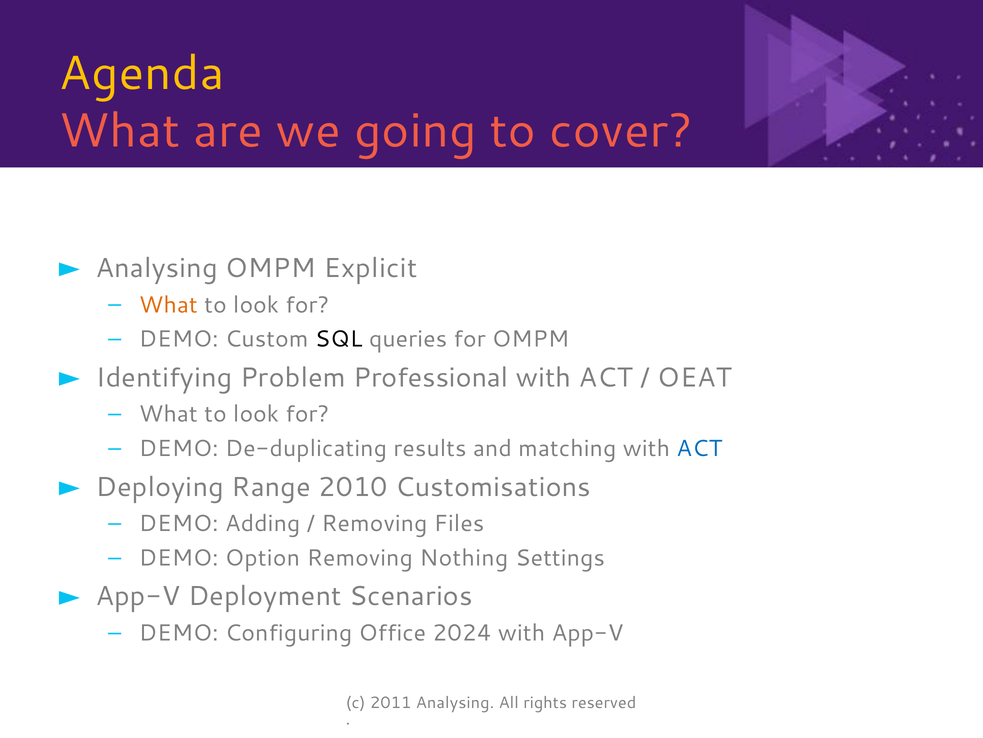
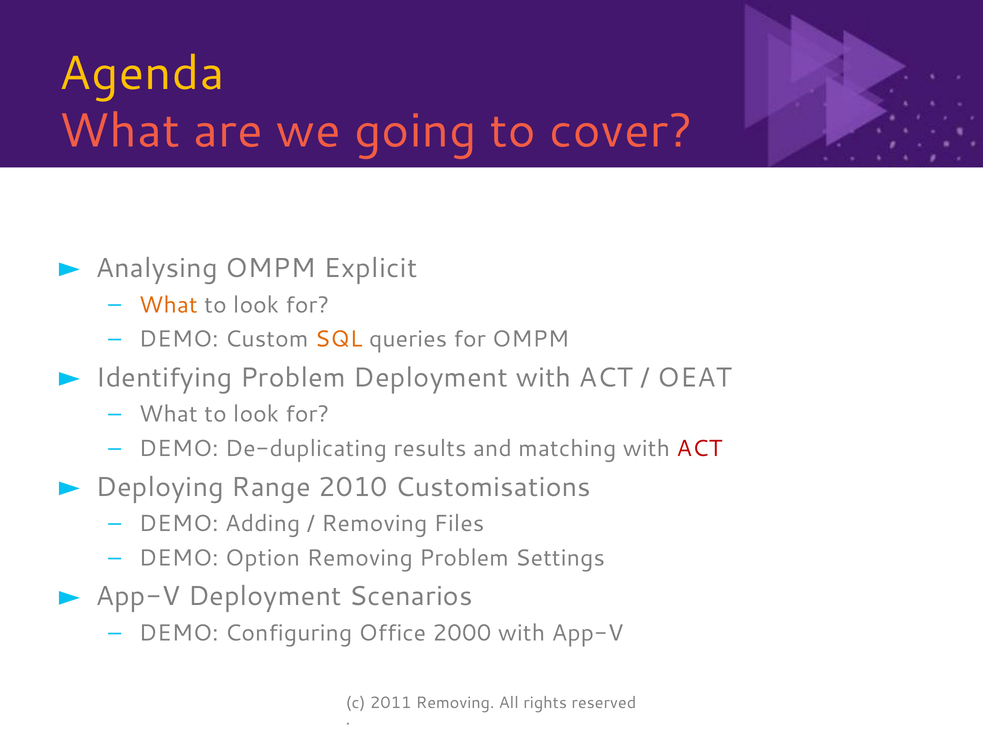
SQL colour: black -> orange (339, 339)
Problem Professional: Professional -> Deployment (431, 377)
ACT colour: blue -> red (699, 448)
Removing Nothing: Nothing -> Problem (464, 557)
2024: 2024 -> 2000 (462, 632)
2011 Analysing: Analysing -> Removing (455, 702)
